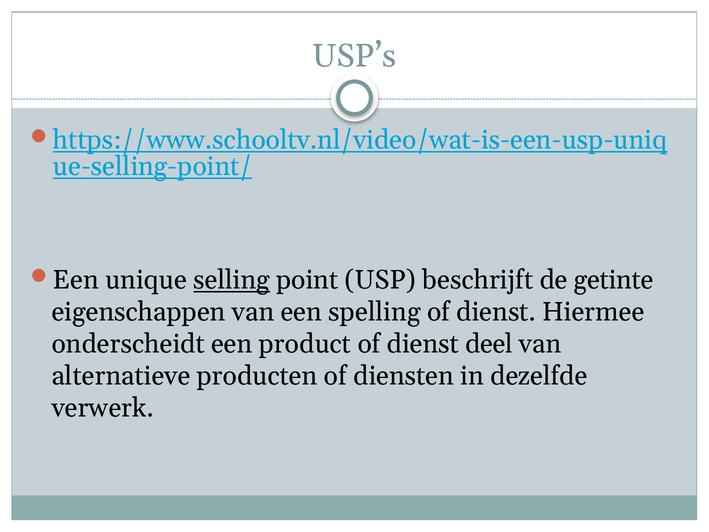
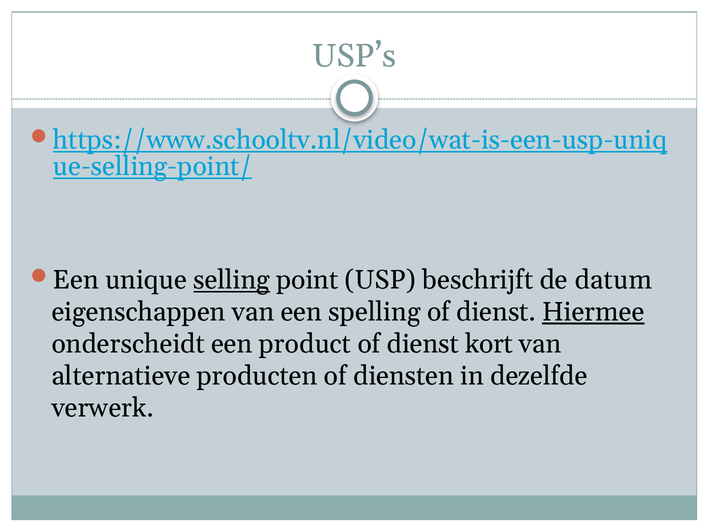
getinte: getinte -> datum (613, 280)
Hiermee underline: none -> present (593, 312)
deel: deel -> kort (489, 344)
